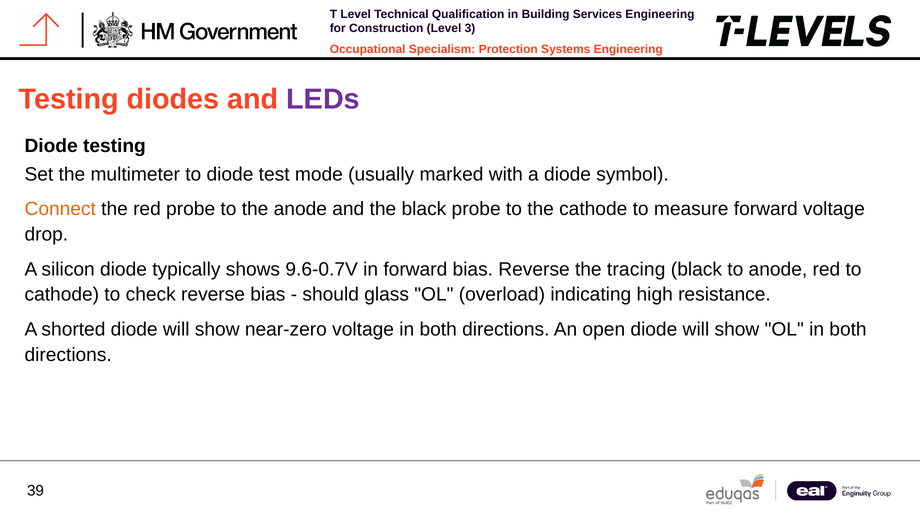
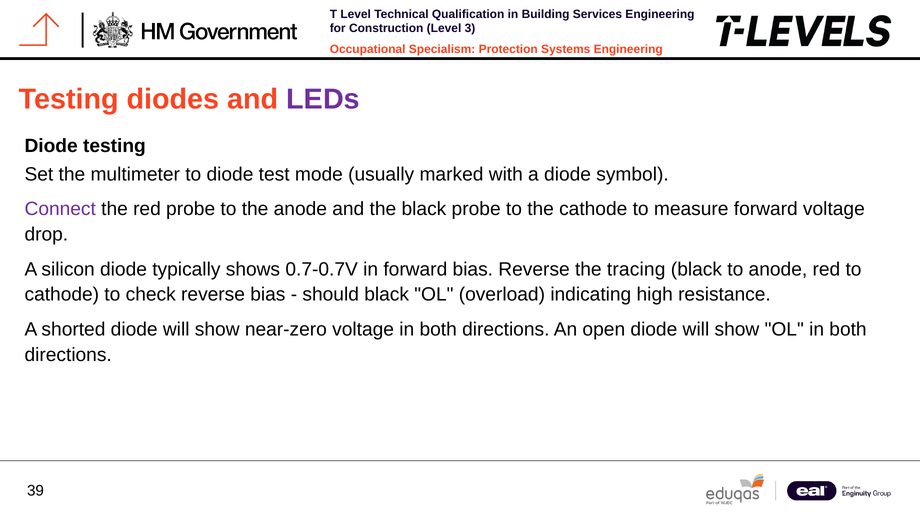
Connect colour: orange -> purple (60, 209)
9.6-0.7V: 9.6-0.7V -> 0.7-0.7V (322, 269)
should glass: glass -> black (387, 294)
